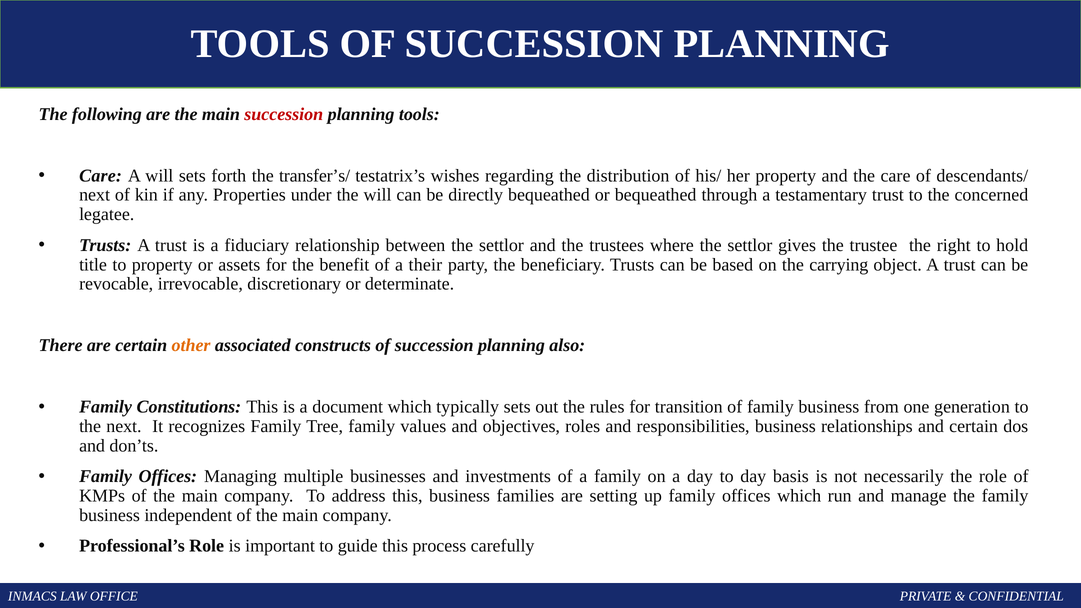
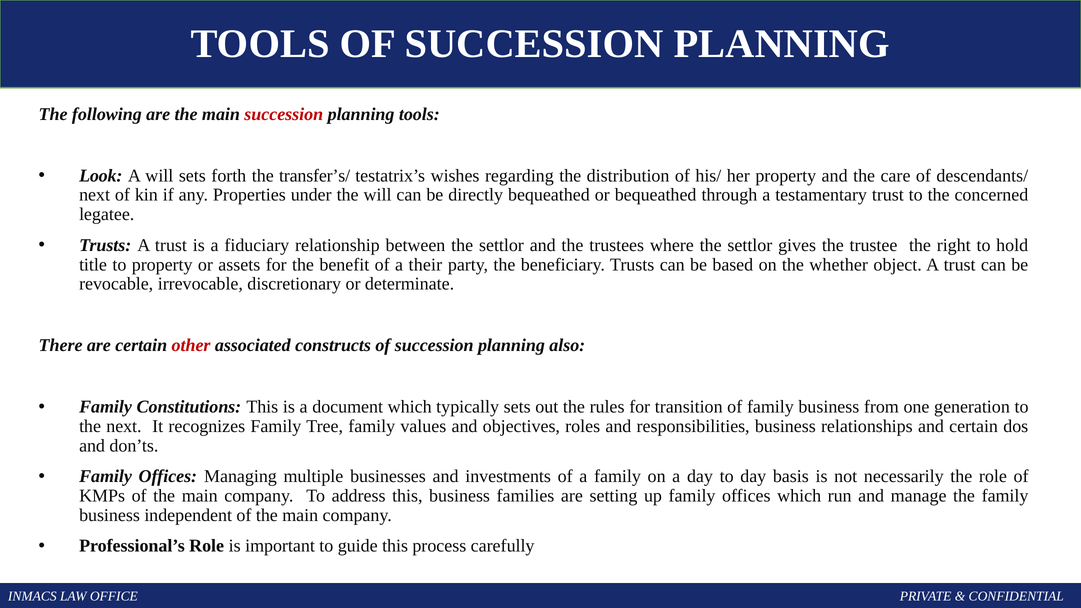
Care: Care -> Look (101, 176)
carrying: carrying -> whether (839, 265)
other colour: orange -> red (191, 345)
